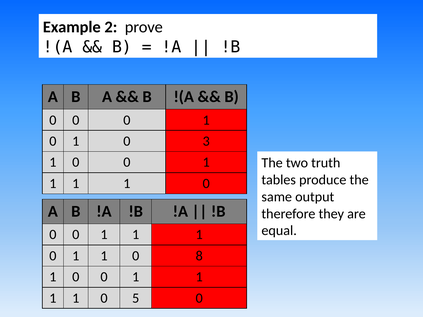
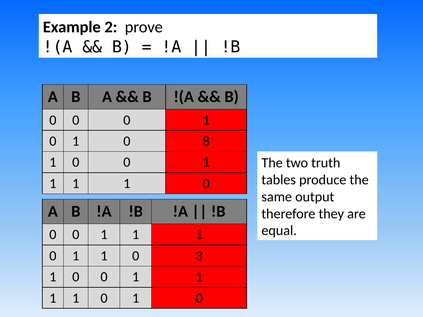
3: 3 -> 8 (206, 141)
8: 8 -> 3 (199, 256)
5: 5 -> 1 (136, 298)
